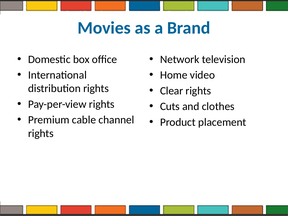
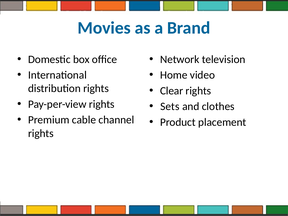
Cuts: Cuts -> Sets (170, 106)
